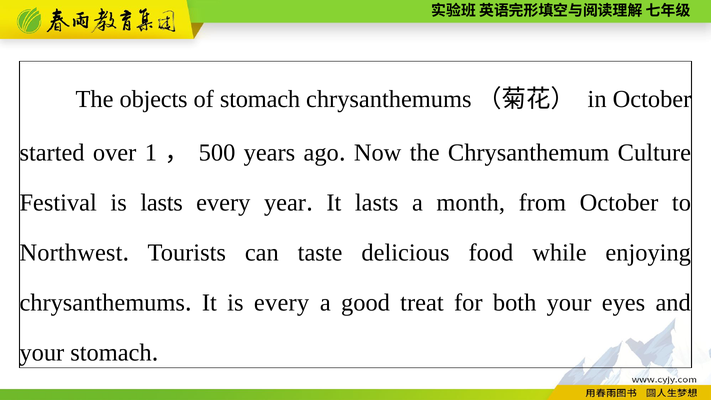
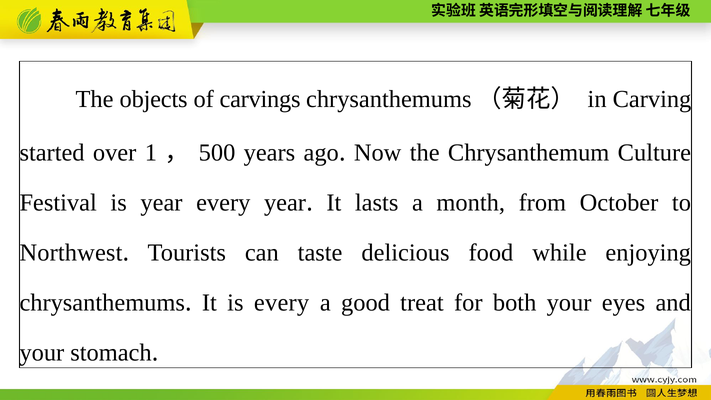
of stomach: stomach -> carvings (260, 99)
in October: October -> Carving (652, 99)
is lasts: lasts -> year (161, 203)
